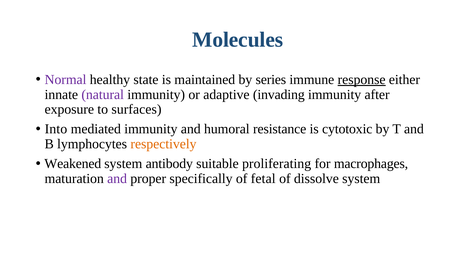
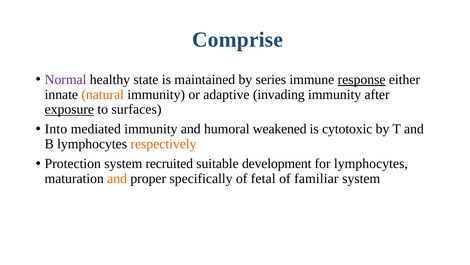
Molecules: Molecules -> Comprise (238, 39)
natural colour: purple -> orange (103, 94)
exposure underline: none -> present (69, 109)
resistance: resistance -> weakened (280, 129)
Weakened: Weakened -> Protection (73, 163)
antibody: antibody -> recruited (169, 163)
proliferating: proliferating -> development (277, 163)
for macrophages: macrophages -> lymphocytes (371, 163)
and colour: purple -> orange (117, 178)
dissolve: dissolve -> familiar (316, 178)
